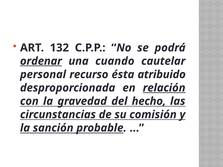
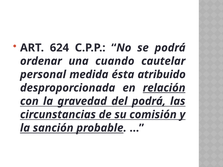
132: 132 -> 624 (59, 48)
ordenar underline: present -> none (41, 61)
recurso: recurso -> medida (89, 75)
del hecho: hecho -> podrá (149, 101)
